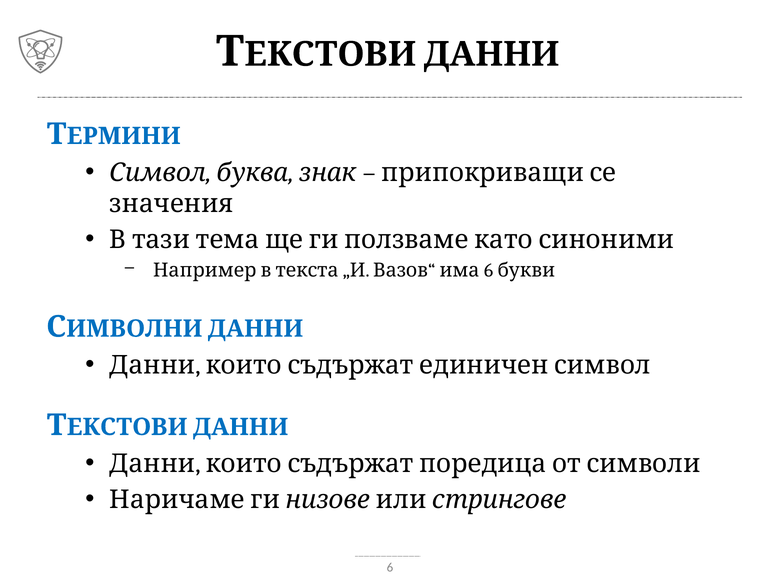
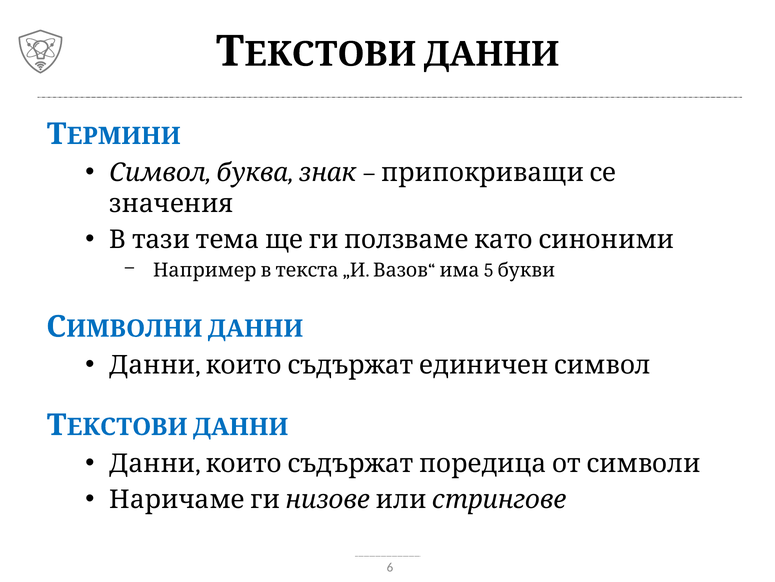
6: 6 -> 5 (489, 270)
